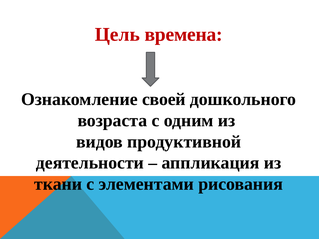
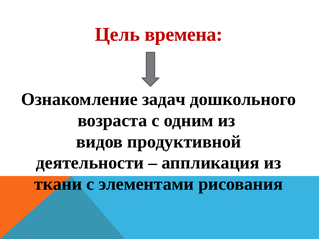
своей: своей -> задач (164, 99)
